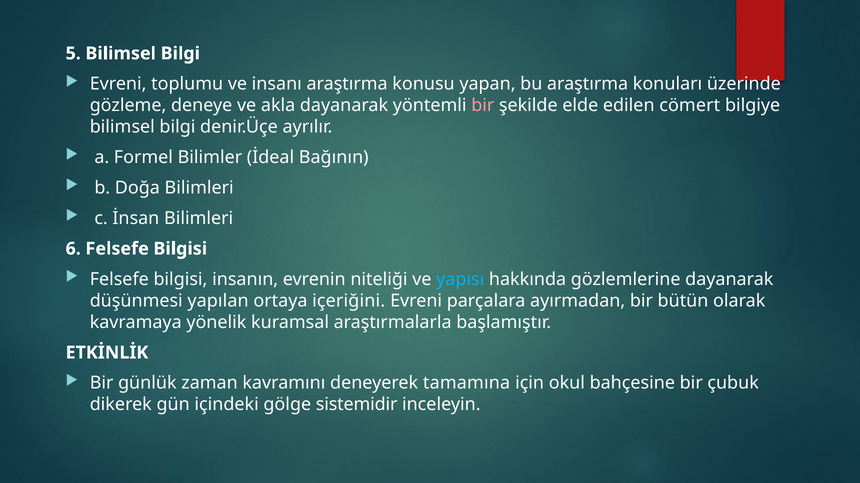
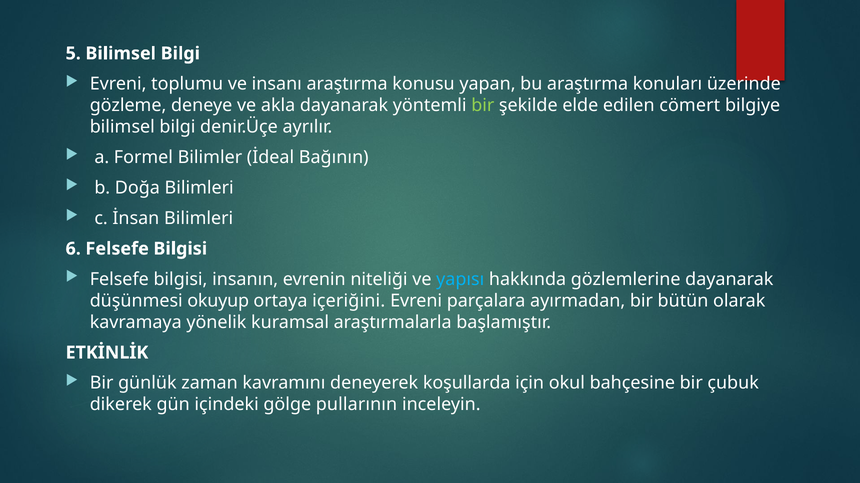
bir colour: pink -> light green (483, 106)
yapılan: yapılan -> okuyup (218, 301)
tamamına: tamamına -> koşullarda (467, 384)
sistemidir: sistemidir -> pullarının (357, 405)
